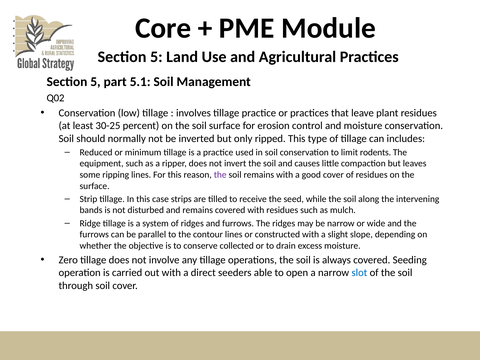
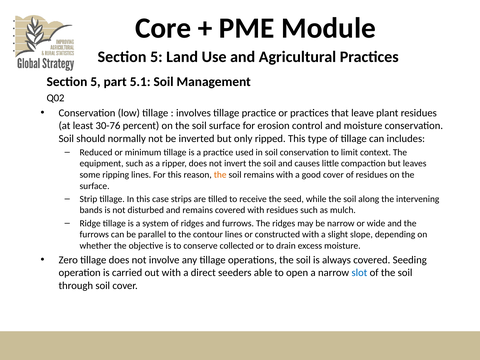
30-25: 30-25 -> 30-76 (108, 126)
rodents: rodents -> context (375, 152)
the colour: purple -> orange (220, 175)
